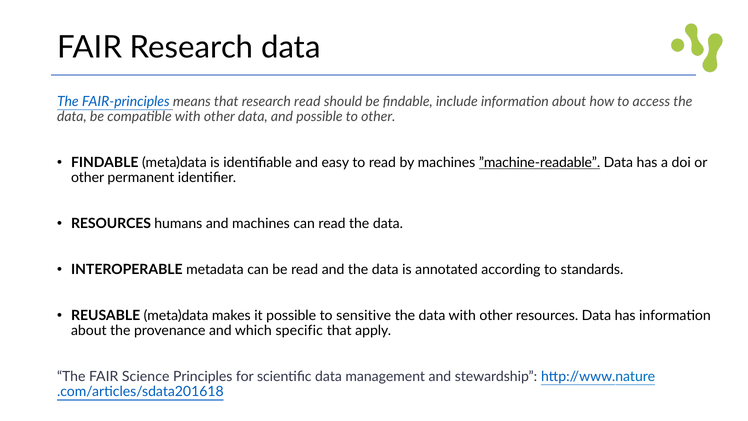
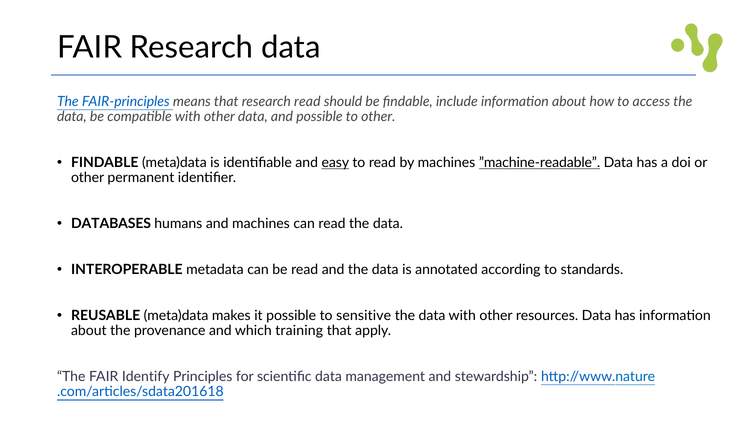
easy underline: none -> present (335, 163)
RESOURCES: RESOURCES -> DATABASES (111, 224)
specific: specific -> training (299, 330)
Science: Science -> Identify (146, 376)
